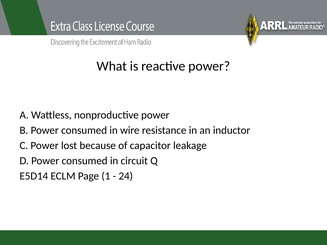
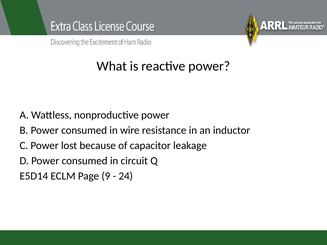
1: 1 -> 9 (106, 176)
